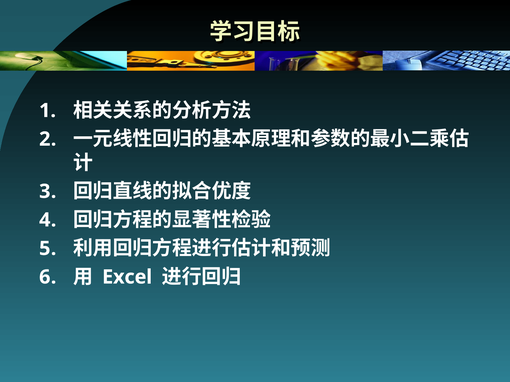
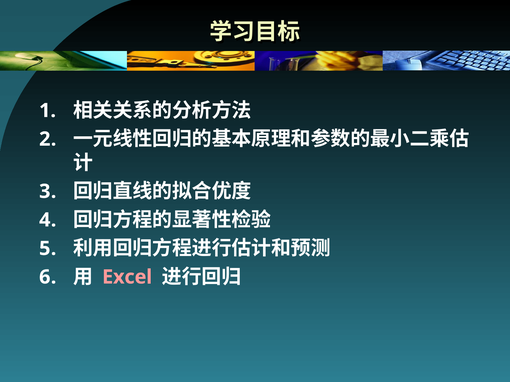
Excel colour: white -> pink (127, 277)
